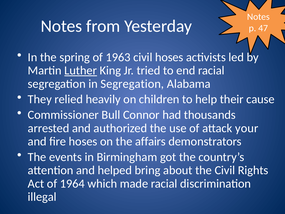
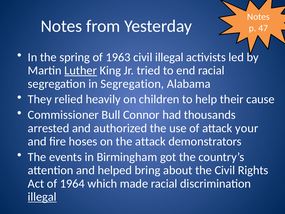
civil hoses: hoses -> illegal (169, 57)
the affairs: affairs -> attack (150, 141)
illegal underline: none -> present (42, 197)
